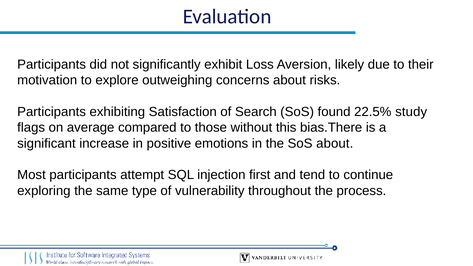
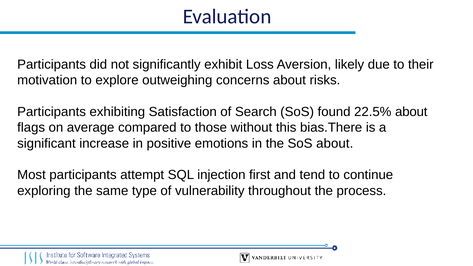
22.5% study: study -> about (411, 112)
